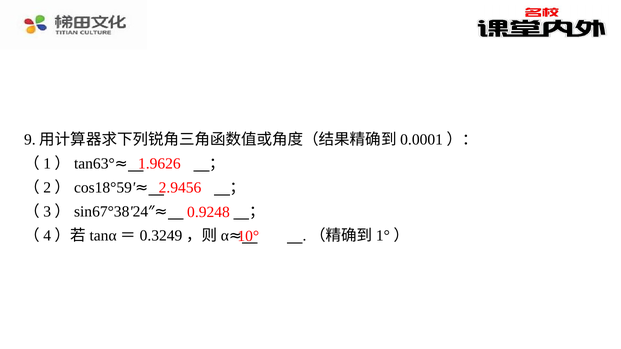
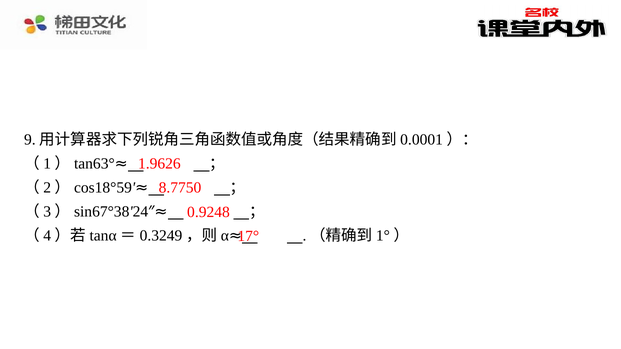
2.9456: 2.9456 -> 8.7750 (180, 188)
10°: 10° -> 17° (248, 236)
